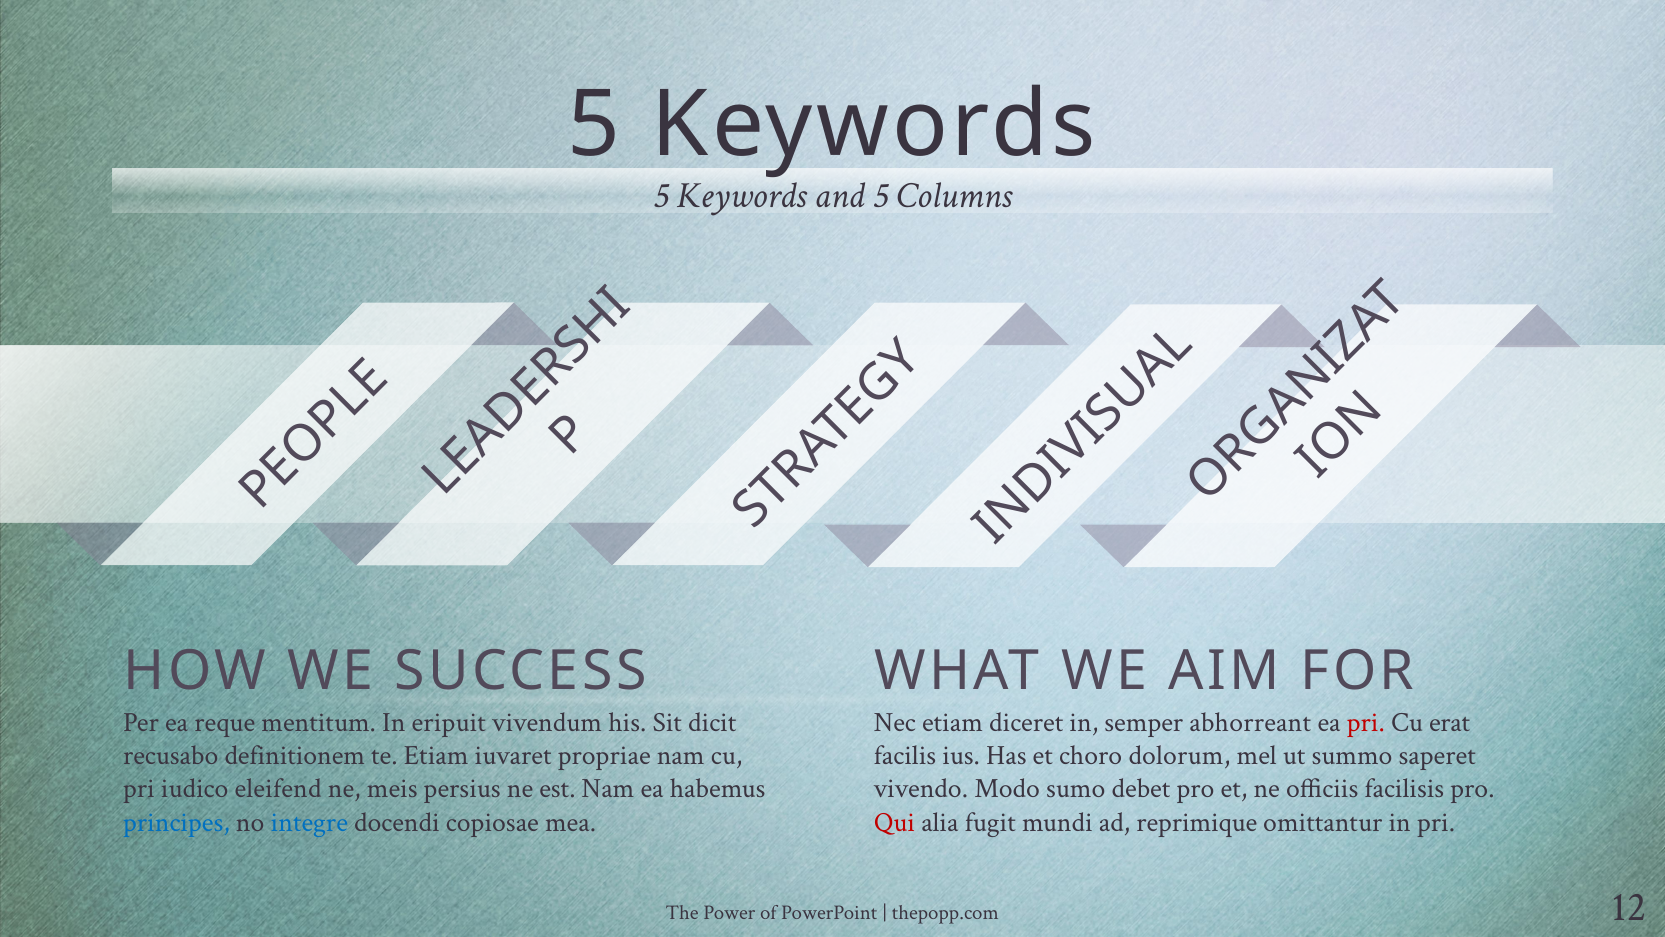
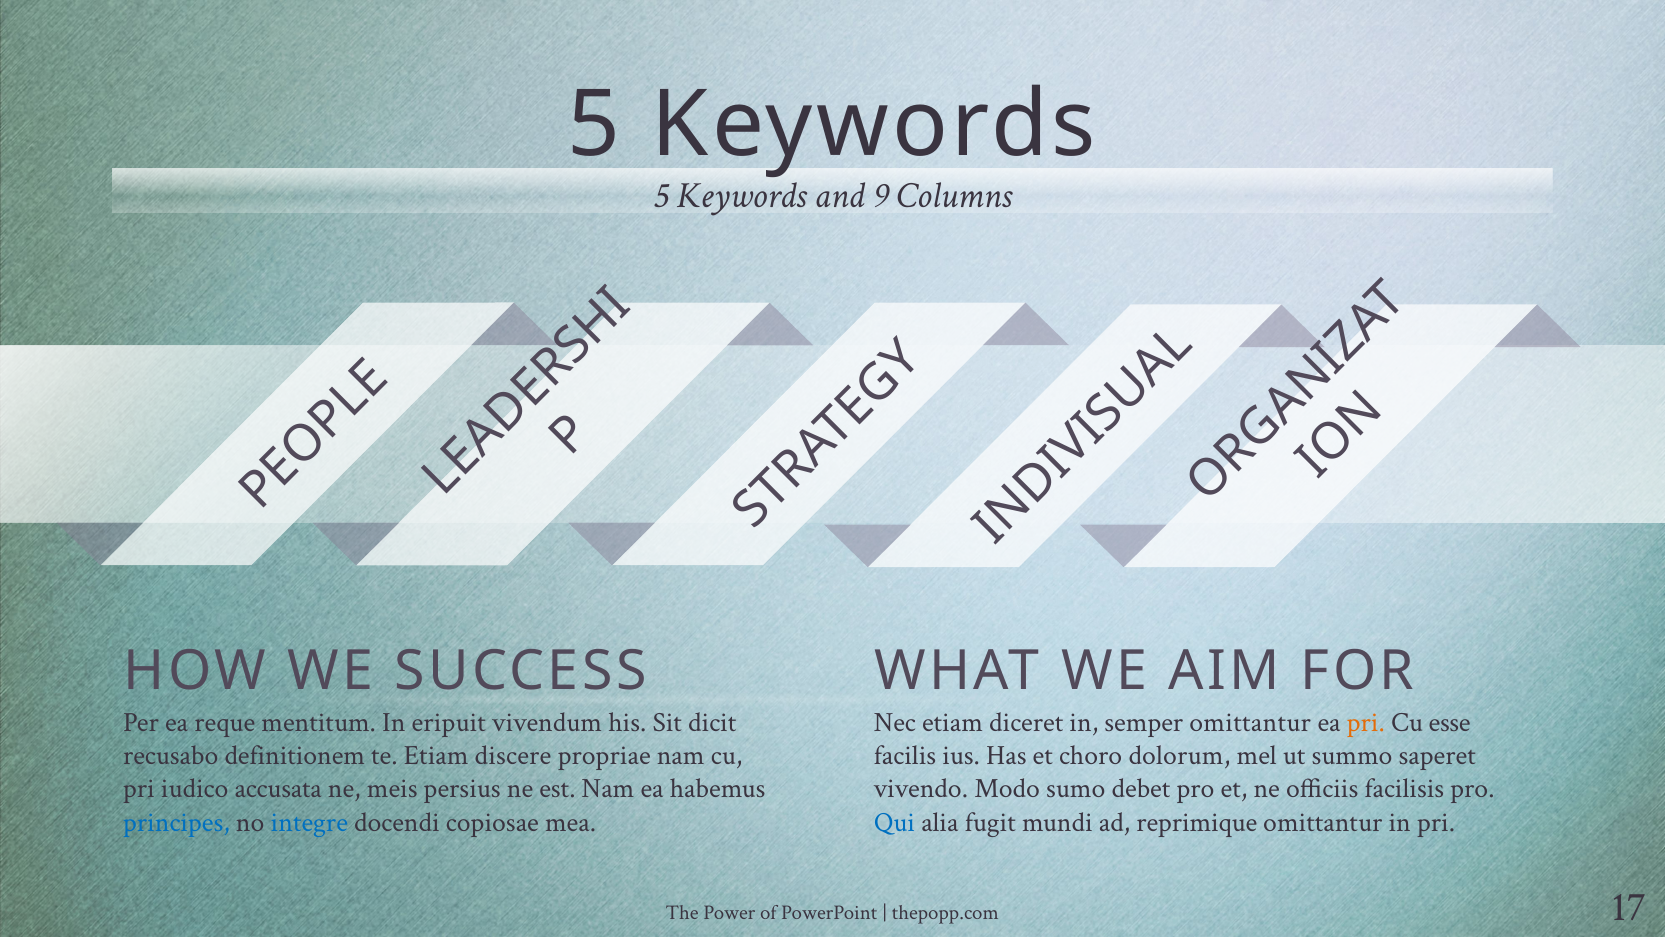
and 5: 5 -> 9 (880, 195)
semper abhorreant: abhorreant -> omittantur (1250, 722)
pri colour: red -> orange (1366, 722)
erat: erat -> esse (1450, 722)
iuvaret: iuvaret -> discere (513, 755)
eleifend: eleifend -> accusata (278, 788)
Qui colour: red -> blue (894, 822)
12: 12 -> 17 (1629, 906)
